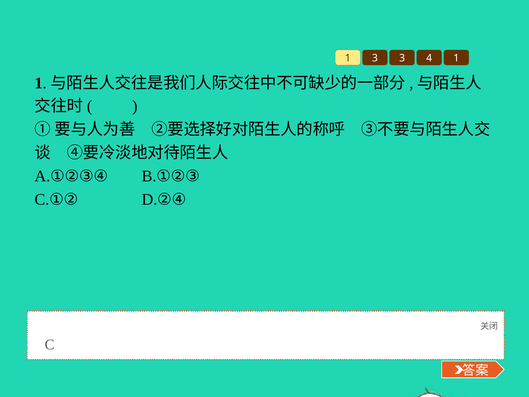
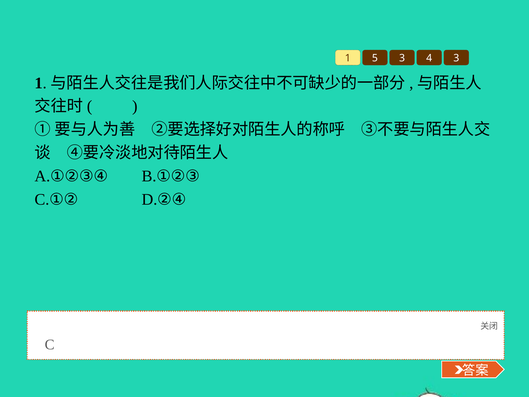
1 3: 3 -> 5 (375, 58)
4 1: 1 -> 3 (456, 58)
